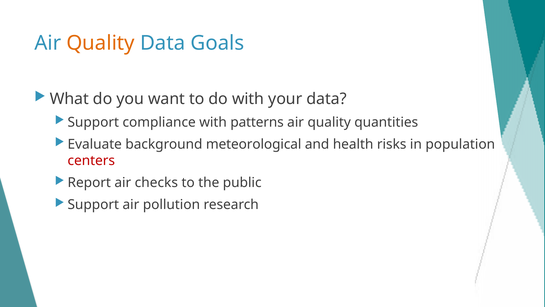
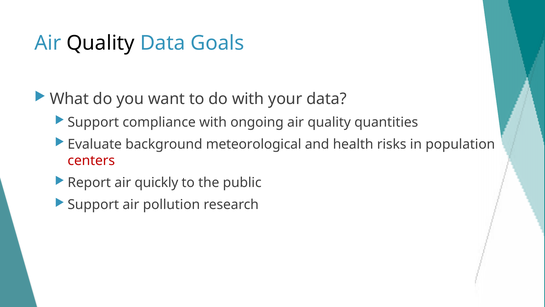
Quality colour: orange -> black (101, 43)
patterns: patterns -> ongoing (257, 122)
checks: checks -> quickly (156, 182)
